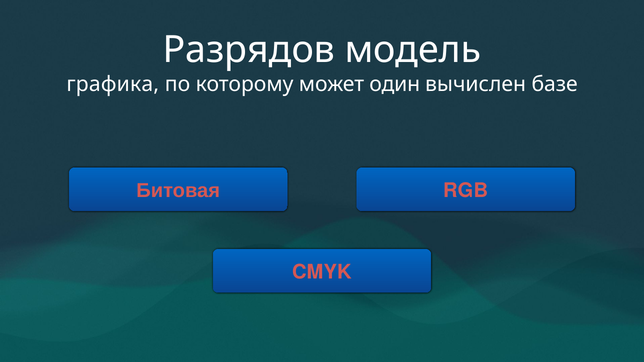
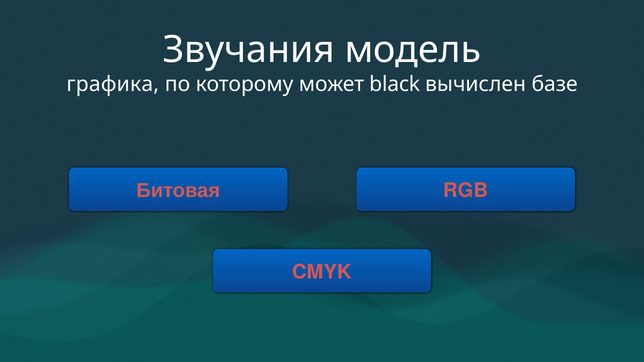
Разрядов: Разрядов -> Звучания (249, 50)
один: один -> black (395, 84)
